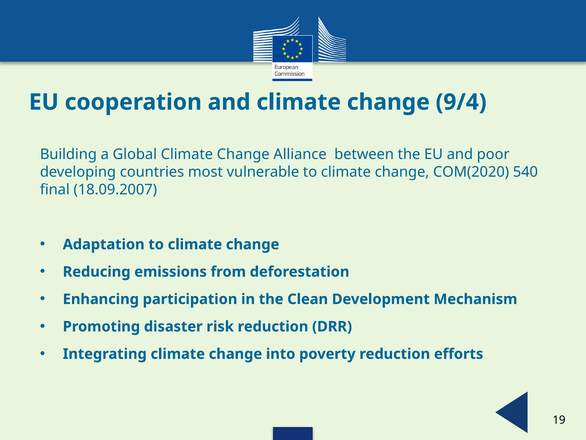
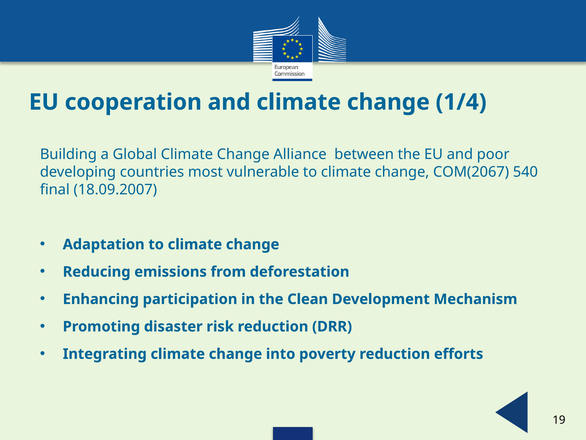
9/4: 9/4 -> 1/4 (461, 102)
COM(2020: COM(2020 -> COM(2067 (471, 172)
